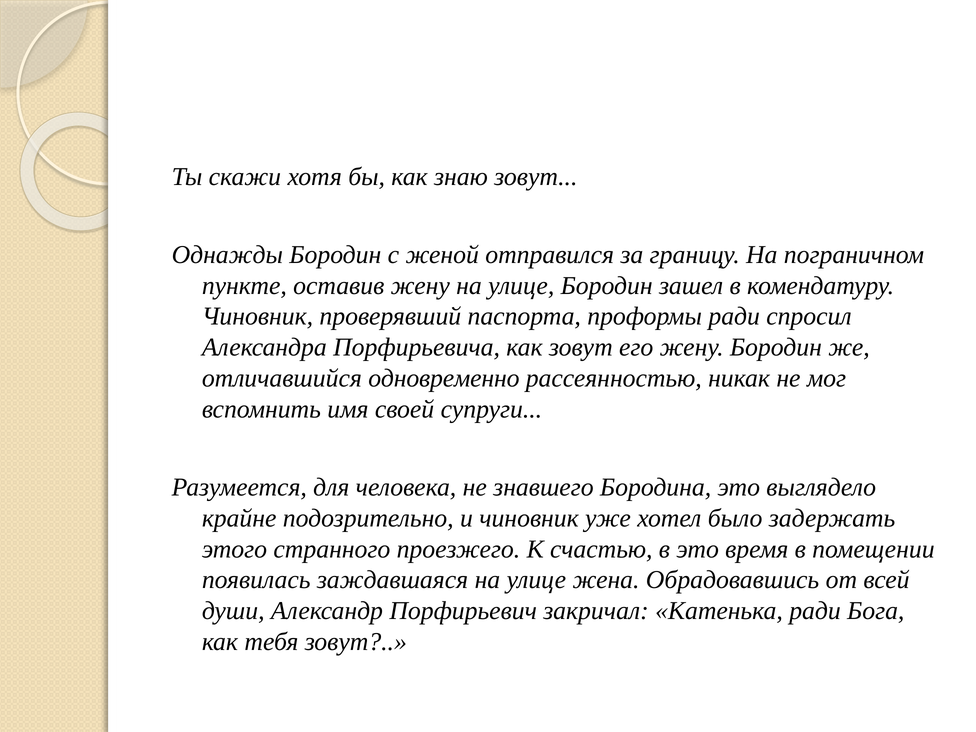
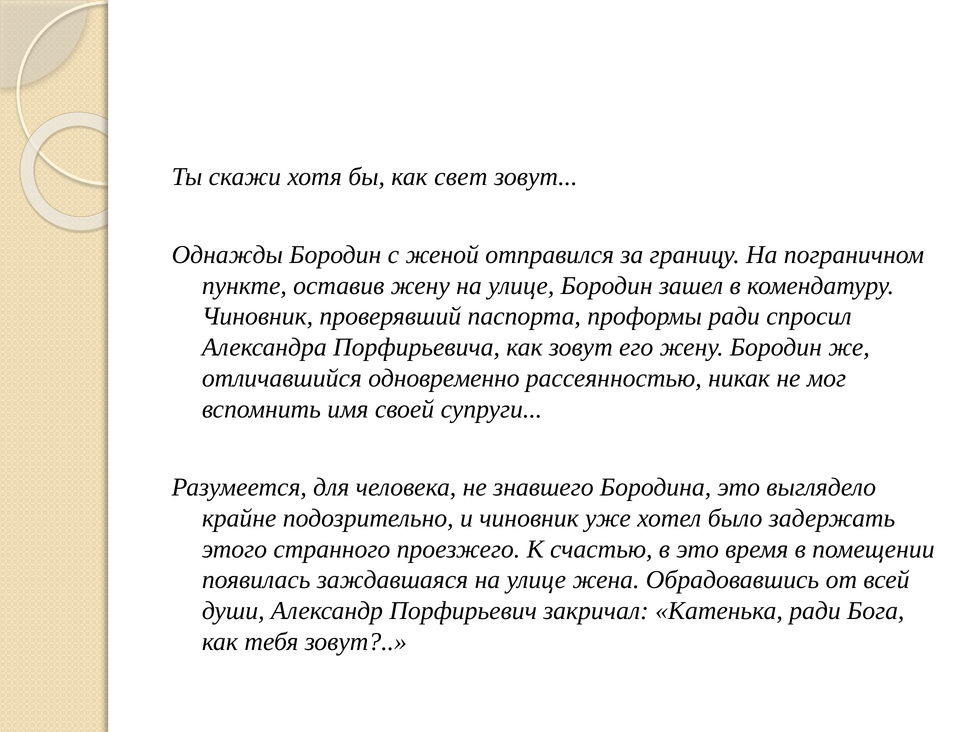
знаю: знаю -> свет (461, 177)
